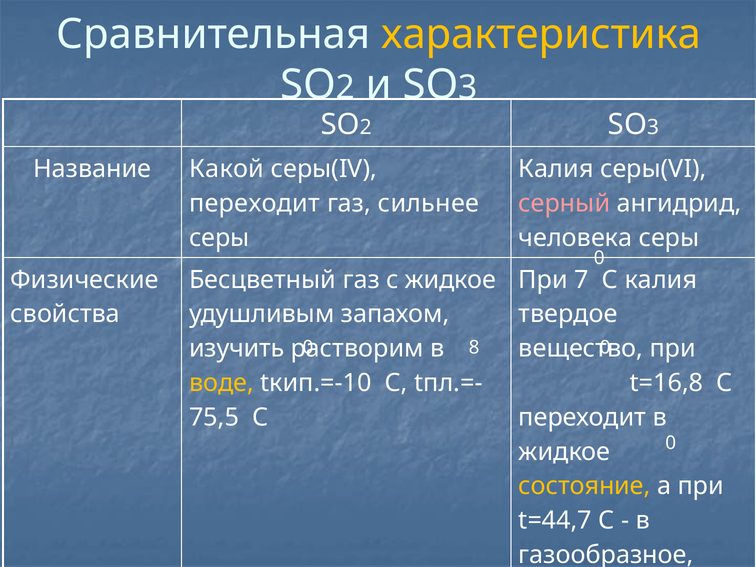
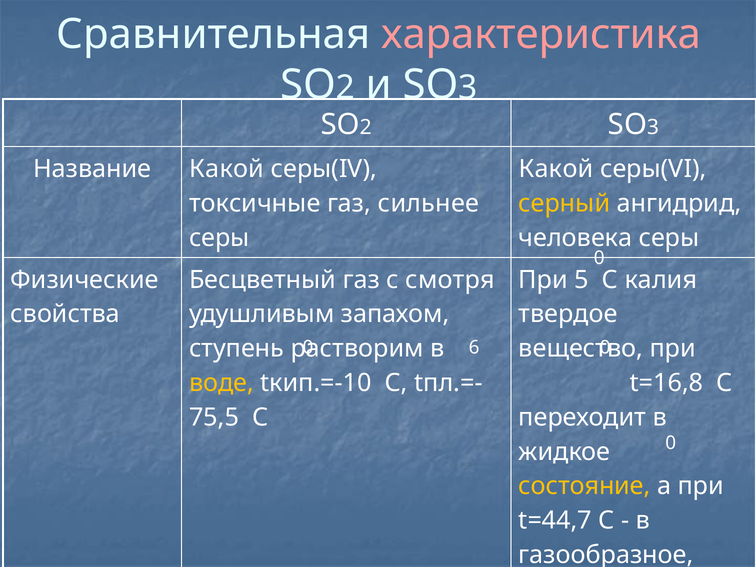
характеристика colour: yellow -> pink (541, 34)
Калия: Калия -> Какой (556, 169)
переходит: переходит -> токсичные (255, 203)
серный colour: pink -> yellow (564, 203)
с жидкое: жидкое -> смотря (450, 280)
7: 7 -> 5 (582, 280)
изучить: изучить -> ступень (237, 349)
8: 8 -> 6 (474, 348)
